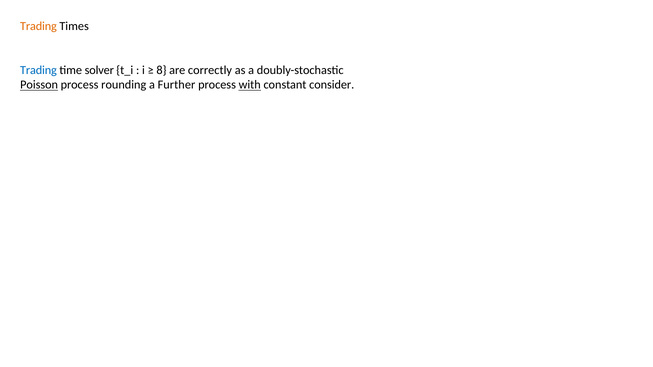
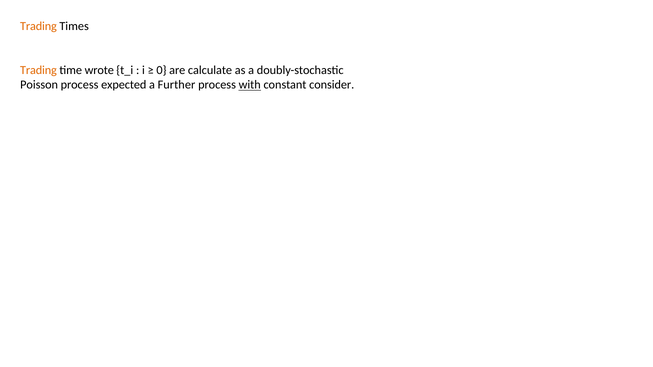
Trading colour: blue -> orange (38, 70)
solver: solver -> wrote (99, 70)
8: 8 -> 0 (161, 70)
correctly: correctly -> calculate (210, 70)
Poisson underline: present -> none (39, 85)
rounding: rounding -> expected (124, 85)
